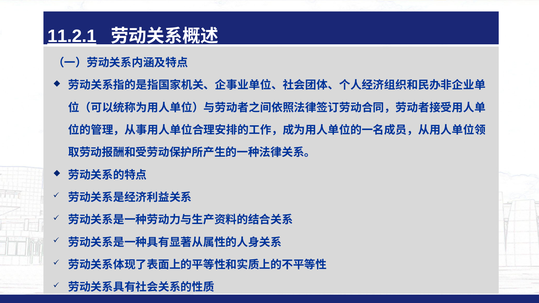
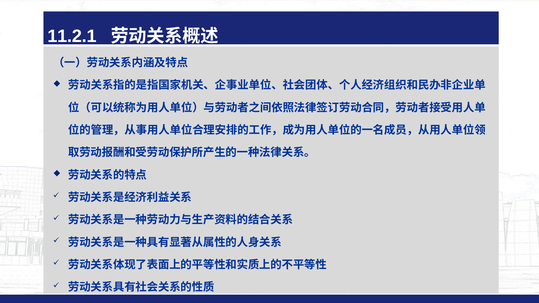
11.2.1 underline: present -> none (72, 36)
